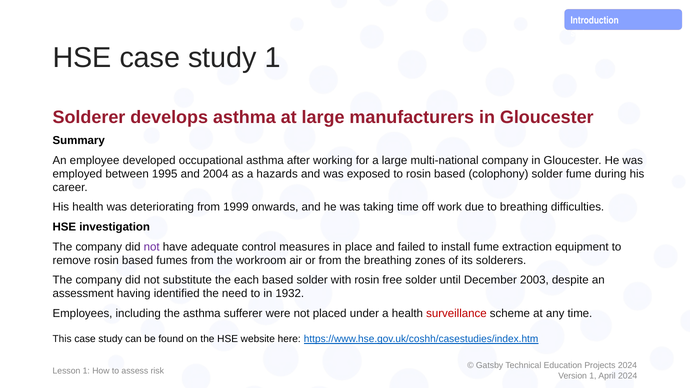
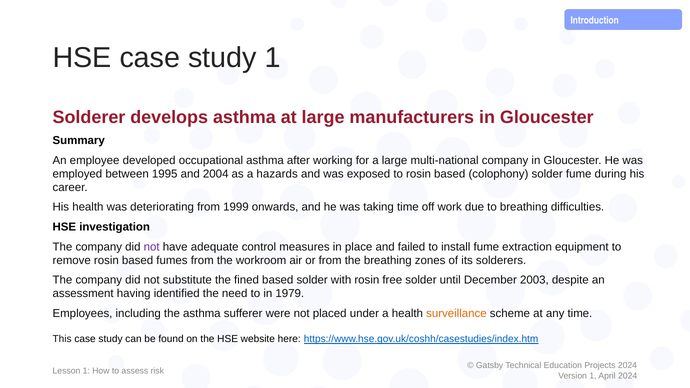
each: each -> fined (247, 280)
1932: 1932 -> 1979 (290, 294)
surveillance colour: red -> orange (456, 313)
